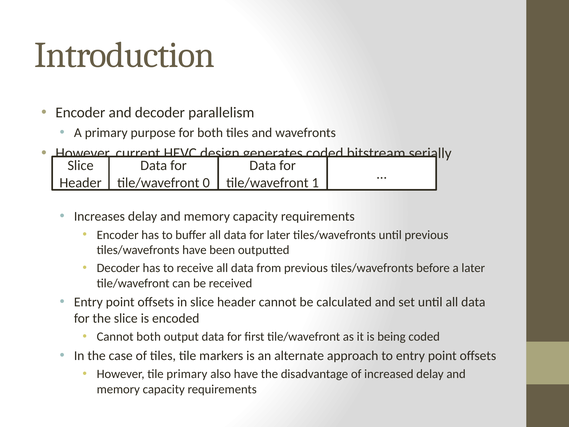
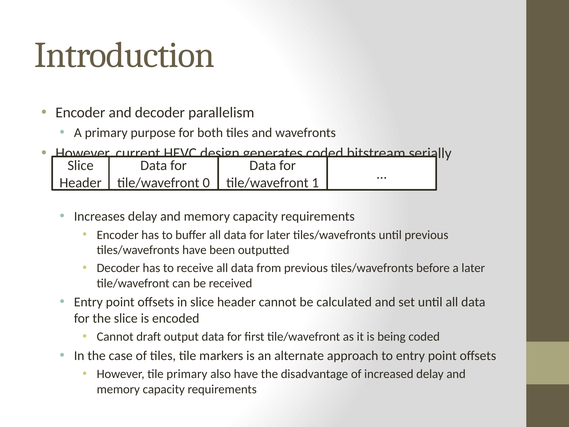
Cannot both: both -> draft (149, 337)
